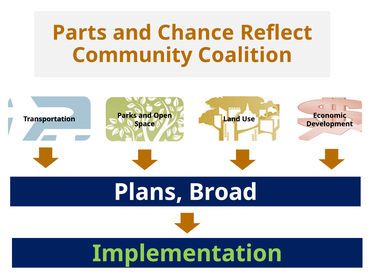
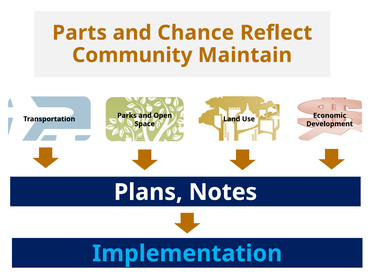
Coalition: Coalition -> Maintain (245, 55)
Broad: Broad -> Notes (223, 192)
Implementation colour: light green -> light blue (187, 253)
